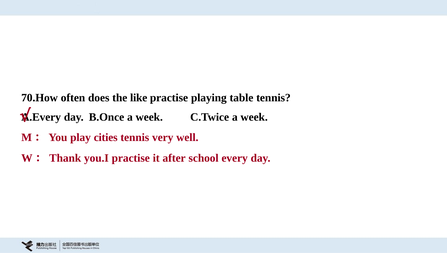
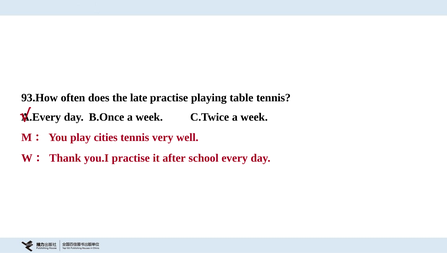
70.How: 70.How -> 93.How (40, 98)
like: like -> late (139, 98)
